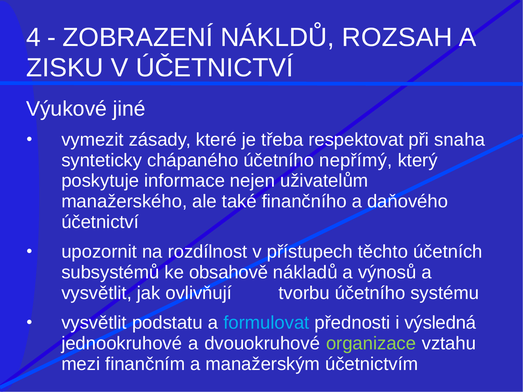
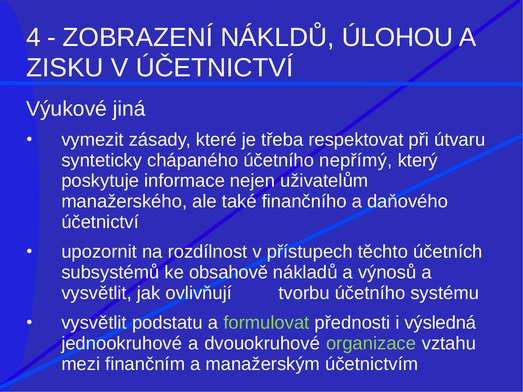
ROZSAH: ROZSAH -> ÚLOHOU (397, 38)
jiné: jiné -> jiná (129, 109)
snaha: snaha -> útvaru (460, 140)
formulovat colour: light blue -> light green (266, 323)
